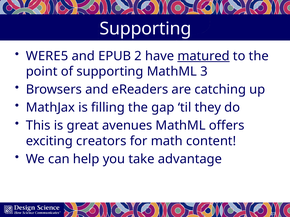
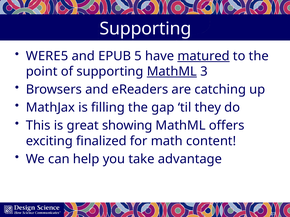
2: 2 -> 5 (138, 56)
MathML underline: none -> present (172, 72)
avenues: avenues -> showing (127, 126)
creators: creators -> finalized (101, 141)
